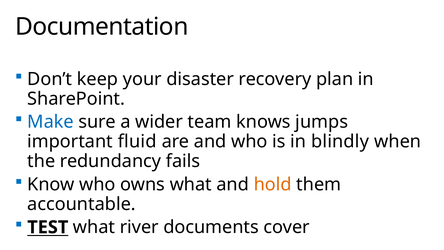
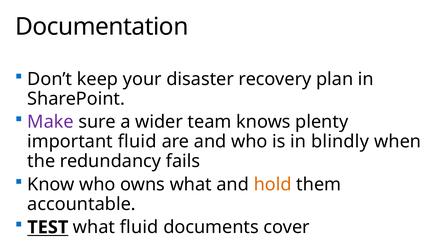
Make colour: blue -> purple (51, 122)
jumps: jumps -> plenty (322, 122)
what river: river -> fluid (139, 227)
